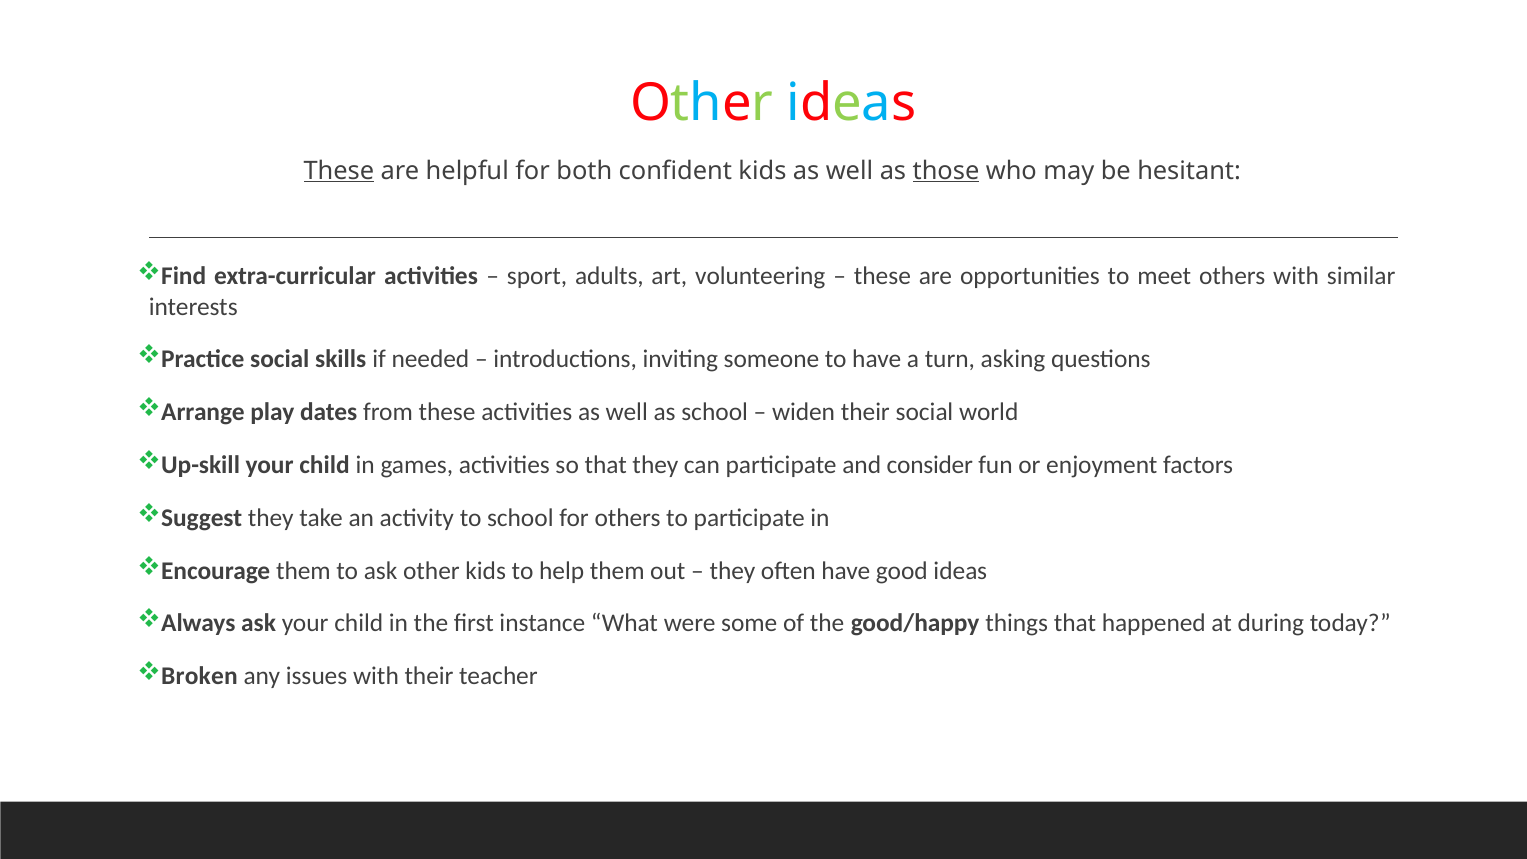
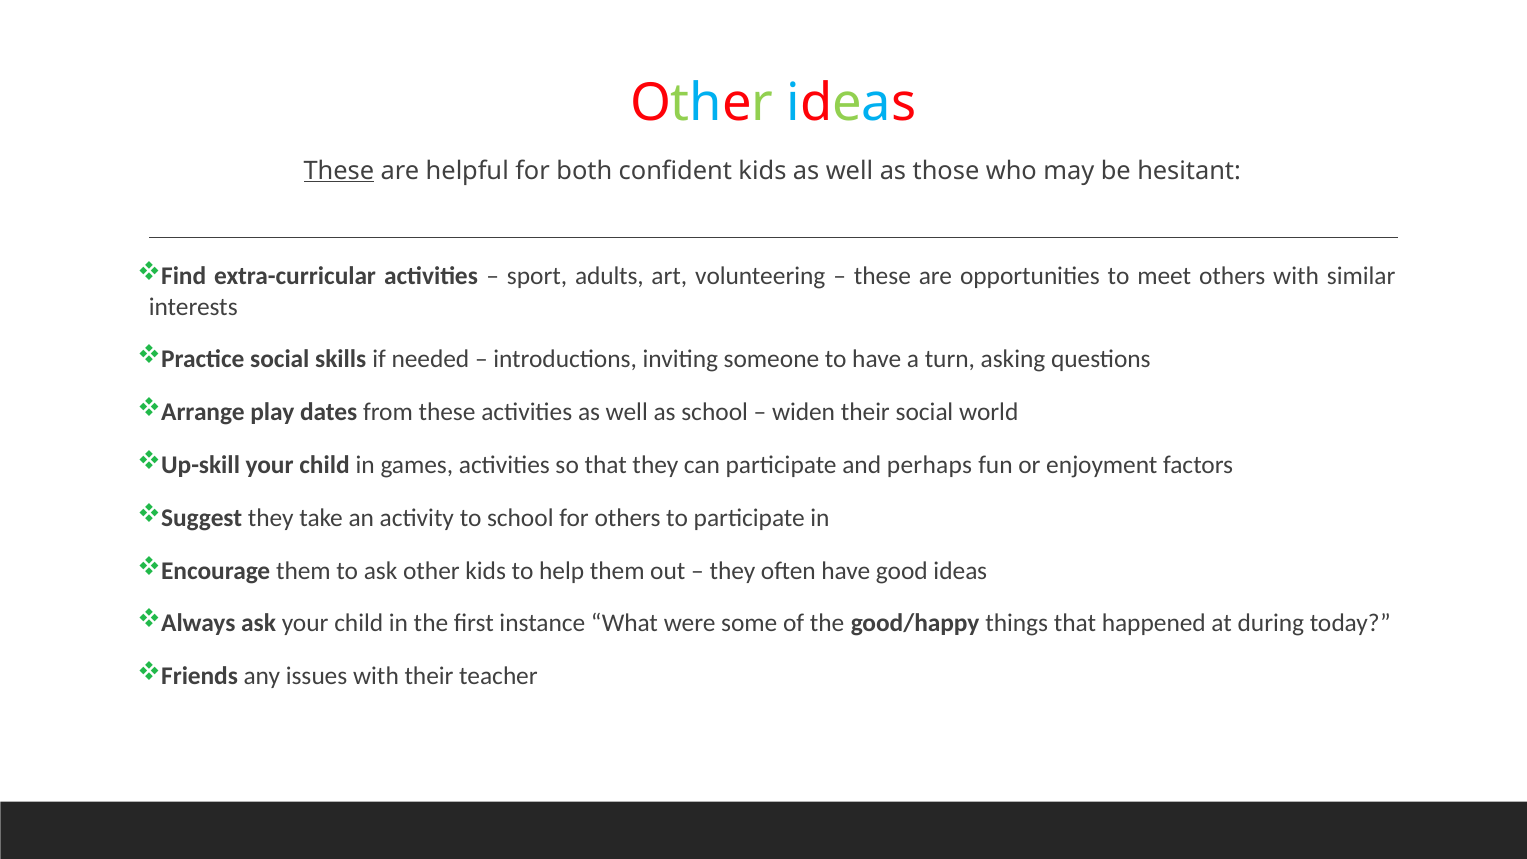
those underline: present -> none (946, 171)
consider: consider -> perhaps (930, 465)
Broken: Broken -> Friends (200, 676)
